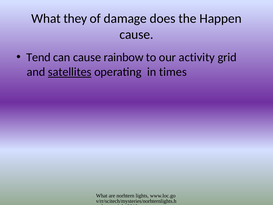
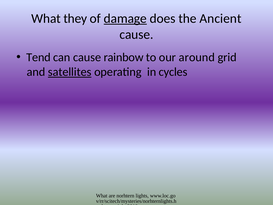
damage underline: none -> present (125, 18)
Happen: Happen -> Ancient (221, 18)
activity: activity -> around (197, 57)
times: times -> cycles (173, 72)
